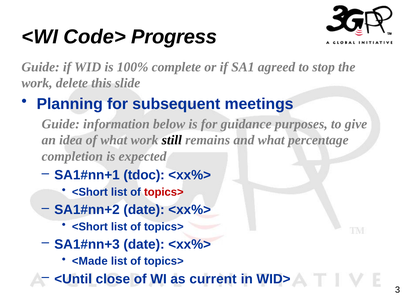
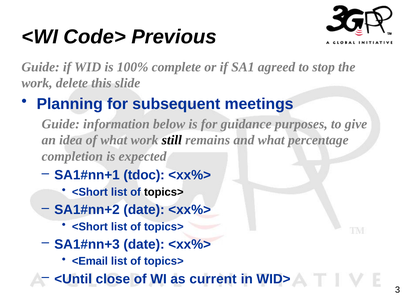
Progress: Progress -> Previous (174, 37)
topics> colour: red -> black (164, 192)
<Made: <Made -> <Email (90, 261)
